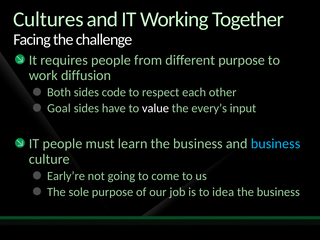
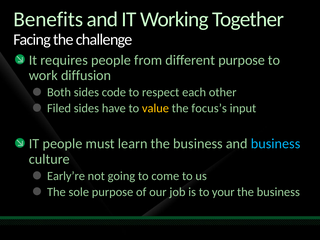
Cultures: Cultures -> Benefits (48, 19)
Goal: Goal -> Filed (59, 108)
value colour: white -> yellow (155, 108)
every’s: every’s -> focus’s (209, 108)
idea: idea -> your (223, 192)
